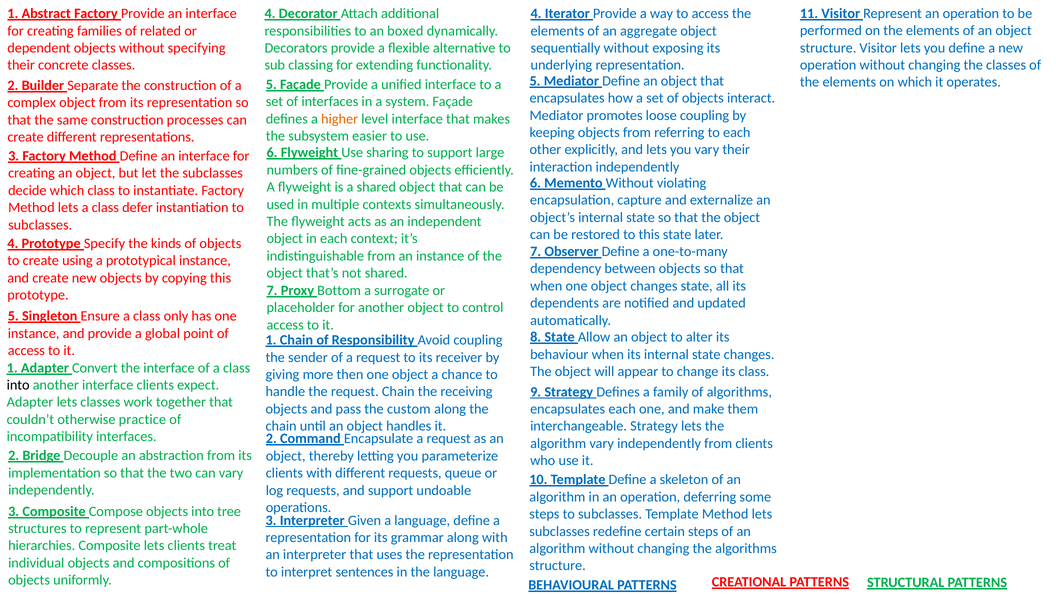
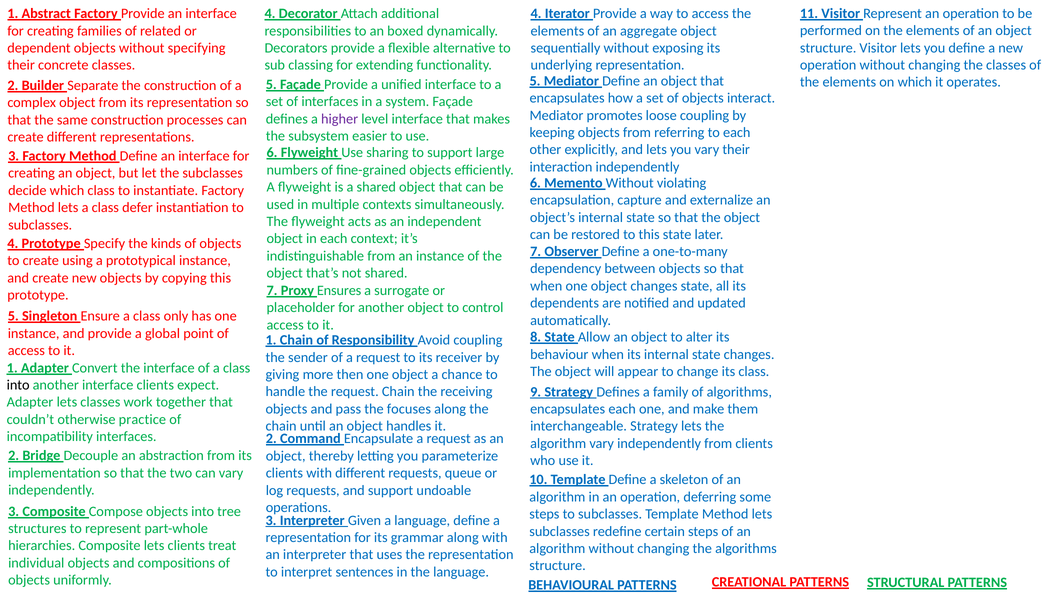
higher colour: orange -> purple (340, 119)
Bottom: Bottom -> Ensures (339, 290)
custom: custom -> focuses (409, 409)
